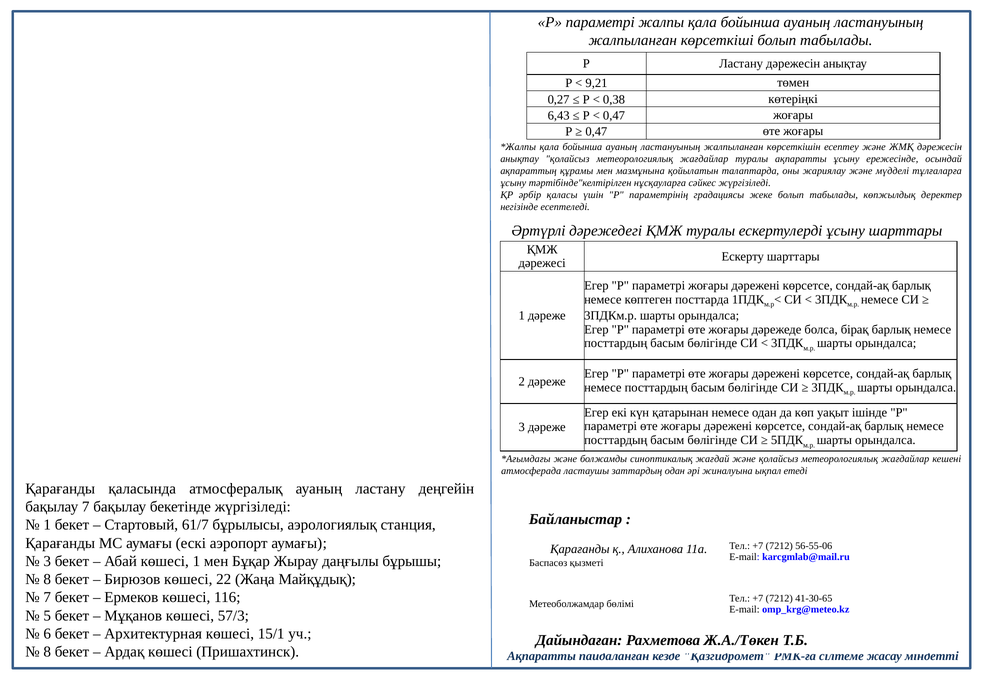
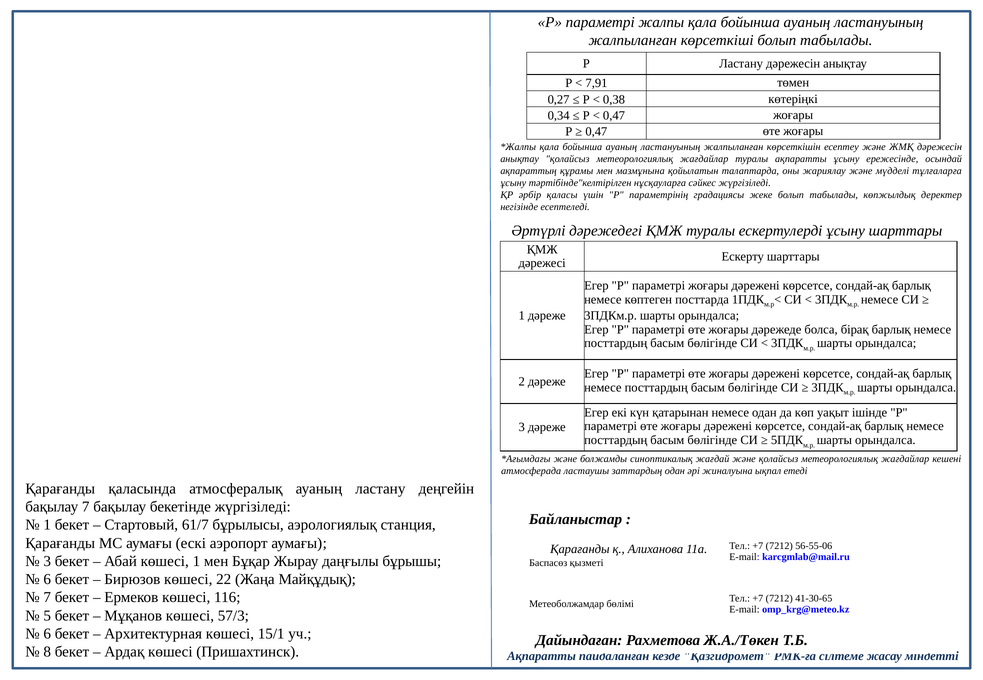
9,21: 9,21 -> 7,91 (597, 83)
6,43: 6,43 -> 0,34 (559, 116)
8: 8 -> 6 (47, 580)
